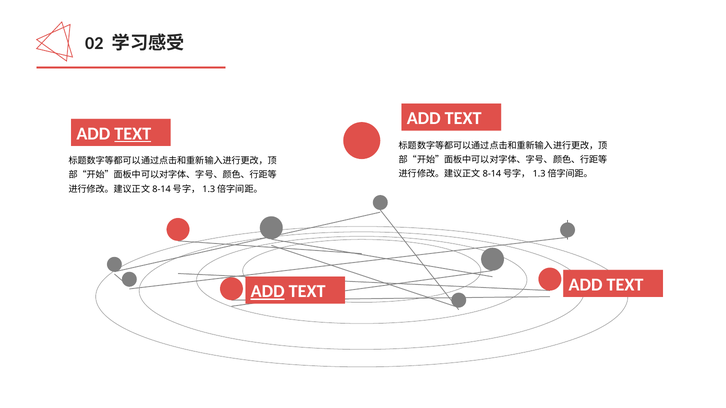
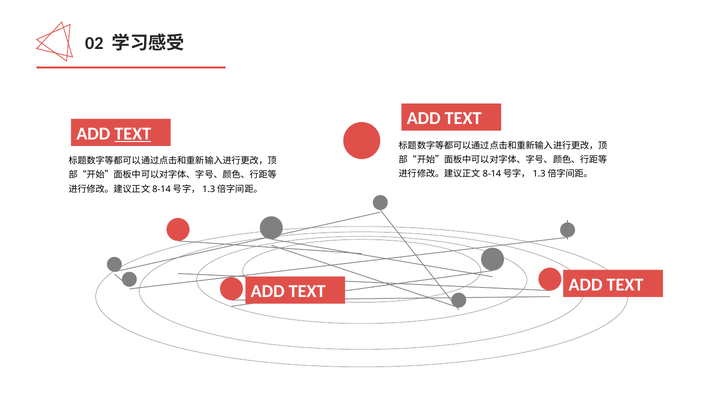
ADD underline: present -> none (268, 292)
